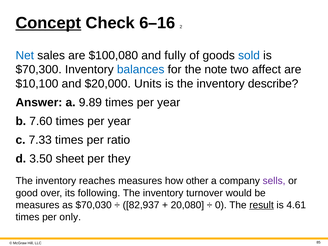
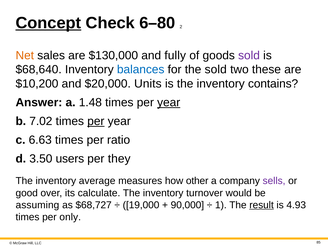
6–16: 6–16 -> 6–80 (157, 23)
Net colour: blue -> orange (25, 55)
$100,080: $100,080 -> $130,000 (113, 55)
sold colour: blue -> purple (249, 55)
$70,300: $70,300 -> $68,640 (39, 70)
the note: note -> sold (216, 70)
affect: affect -> these (266, 70)
$10,100: $10,100 -> $10,200 (37, 84)
describe: describe -> contains (273, 84)
9.89: 9.89 -> 1.48 (90, 103)
year underline: none -> present (169, 103)
7.60: 7.60 -> 7.02 (41, 121)
per underline: none -> present (96, 121)
7.33: 7.33 -> 6.63 (40, 140)
sheet: sheet -> users (70, 159)
reaches: reaches -> average (97, 181)
following: following -> calculate (99, 193)
measures: measures -> assuming (37, 205)
$70,030: $70,030 -> $68,727 (94, 205)
82,937: 82,937 -> 19,000 (141, 205)
20,080: 20,080 -> 90,000 (187, 205)
0: 0 -> 1 (221, 205)
4.61: 4.61 -> 4.93 (296, 205)
